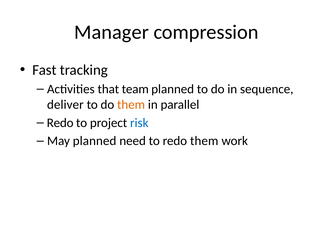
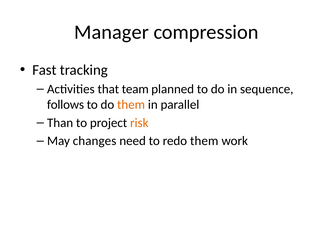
deliver: deliver -> follows (65, 105)
Redo: Redo -> Than (60, 123)
risk colour: blue -> orange (139, 123)
May planned: planned -> changes (95, 141)
